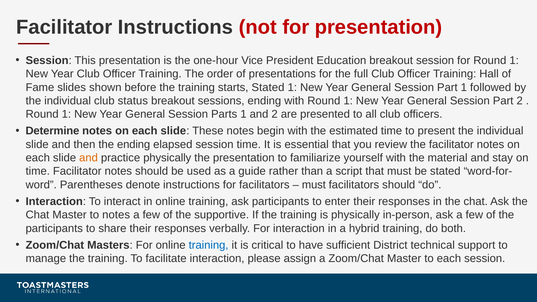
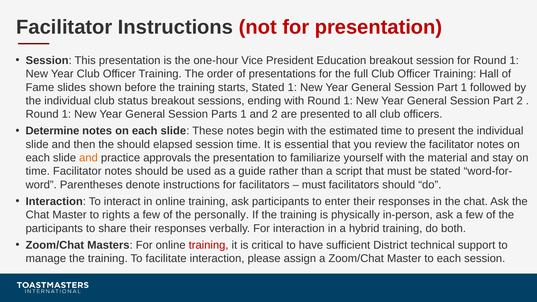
the ending: ending -> should (134, 144)
practice physically: physically -> approvals (167, 158)
to notes: notes -> rights (116, 215)
supportive: supportive -> personally (222, 215)
training colour: blue -> red (209, 245)
